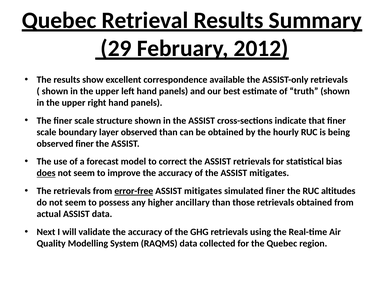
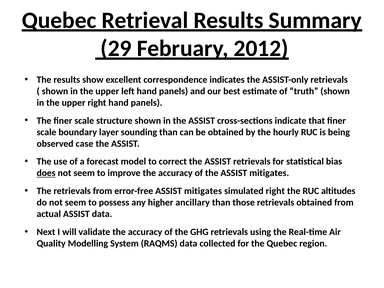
available: available -> indicates (227, 80)
layer observed: observed -> sounding (139, 132)
observed finer: finer -> case (85, 144)
error-free underline: present -> none (134, 191)
simulated finer: finer -> right (275, 191)
